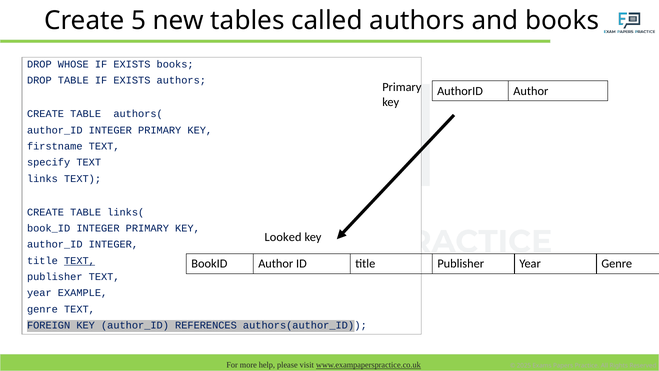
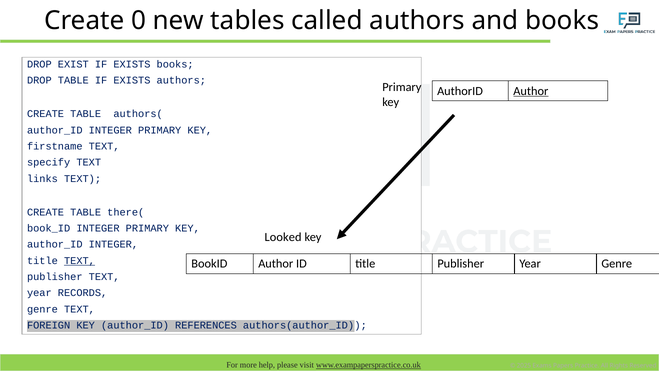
5: 5 -> 0 (139, 20)
WHOSE: WHOSE -> EXIST (73, 64)
Author underline: none -> present (531, 91)
links(: links( -> there( (126, 212)
EXAMPLE: EXAMPLE -> RECORDS (83, 293)
